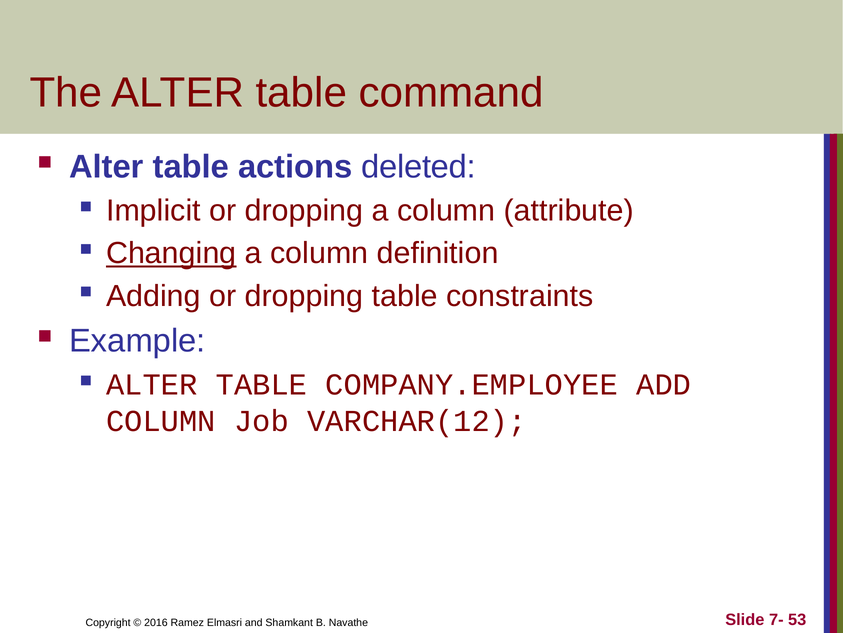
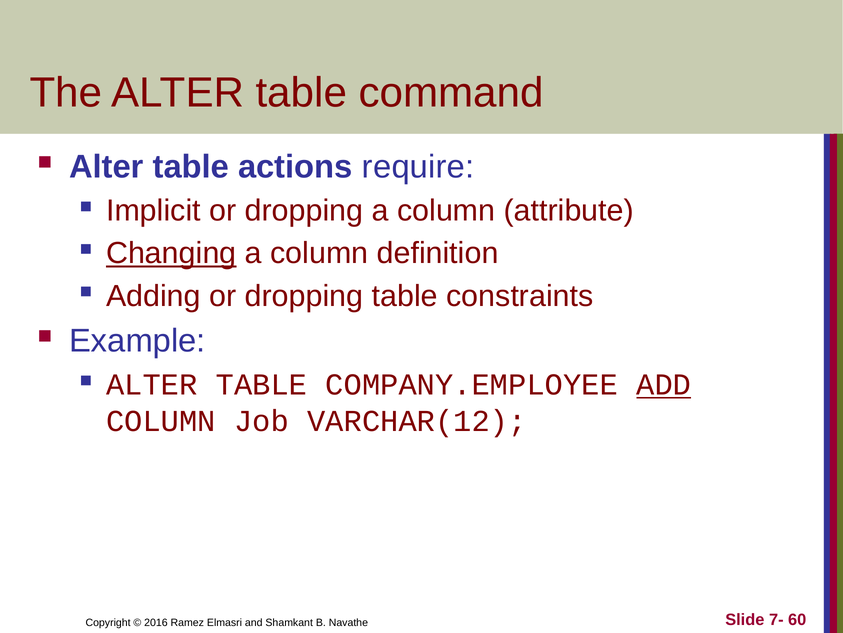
deleted: deleted -> require (418, 167)
ADD underline: none -> present (664, 384)
53: 53 -> 60 (797, 619)
